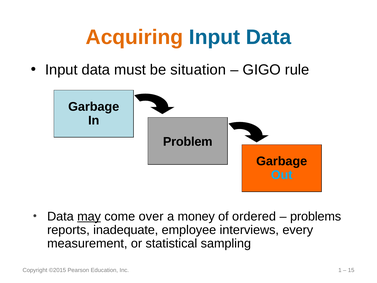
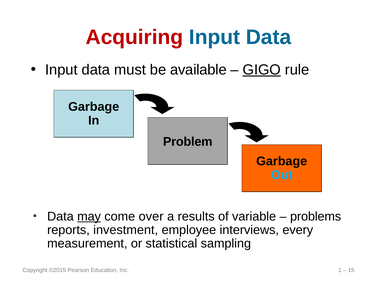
Acquiring colour: orange -> red (134, 37)
situation: situation -> available (198, 70)
GIGO underline: none -> present (262, 70)
money: money -> results (196, 216)
ordered: ordered -> variable (254, 216)
inadequate: inadequate -> investment (126, 230)
